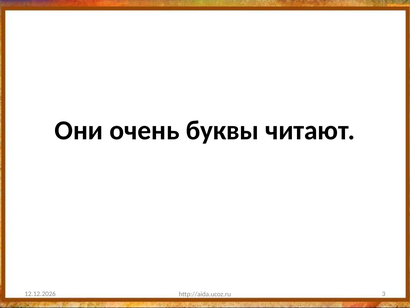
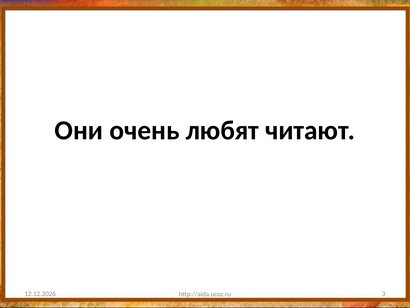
буквы: буквы -> любят (222, 130)
